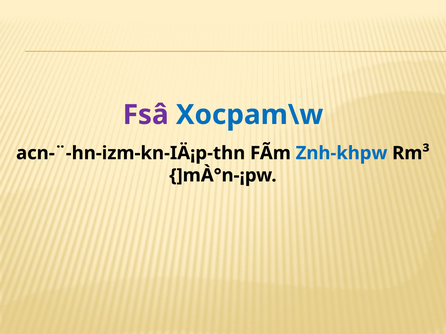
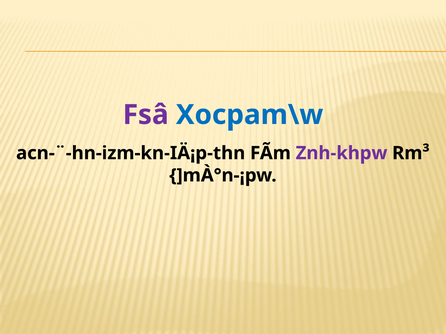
Znh-khpw colour: blue -> purple (342, 153)
